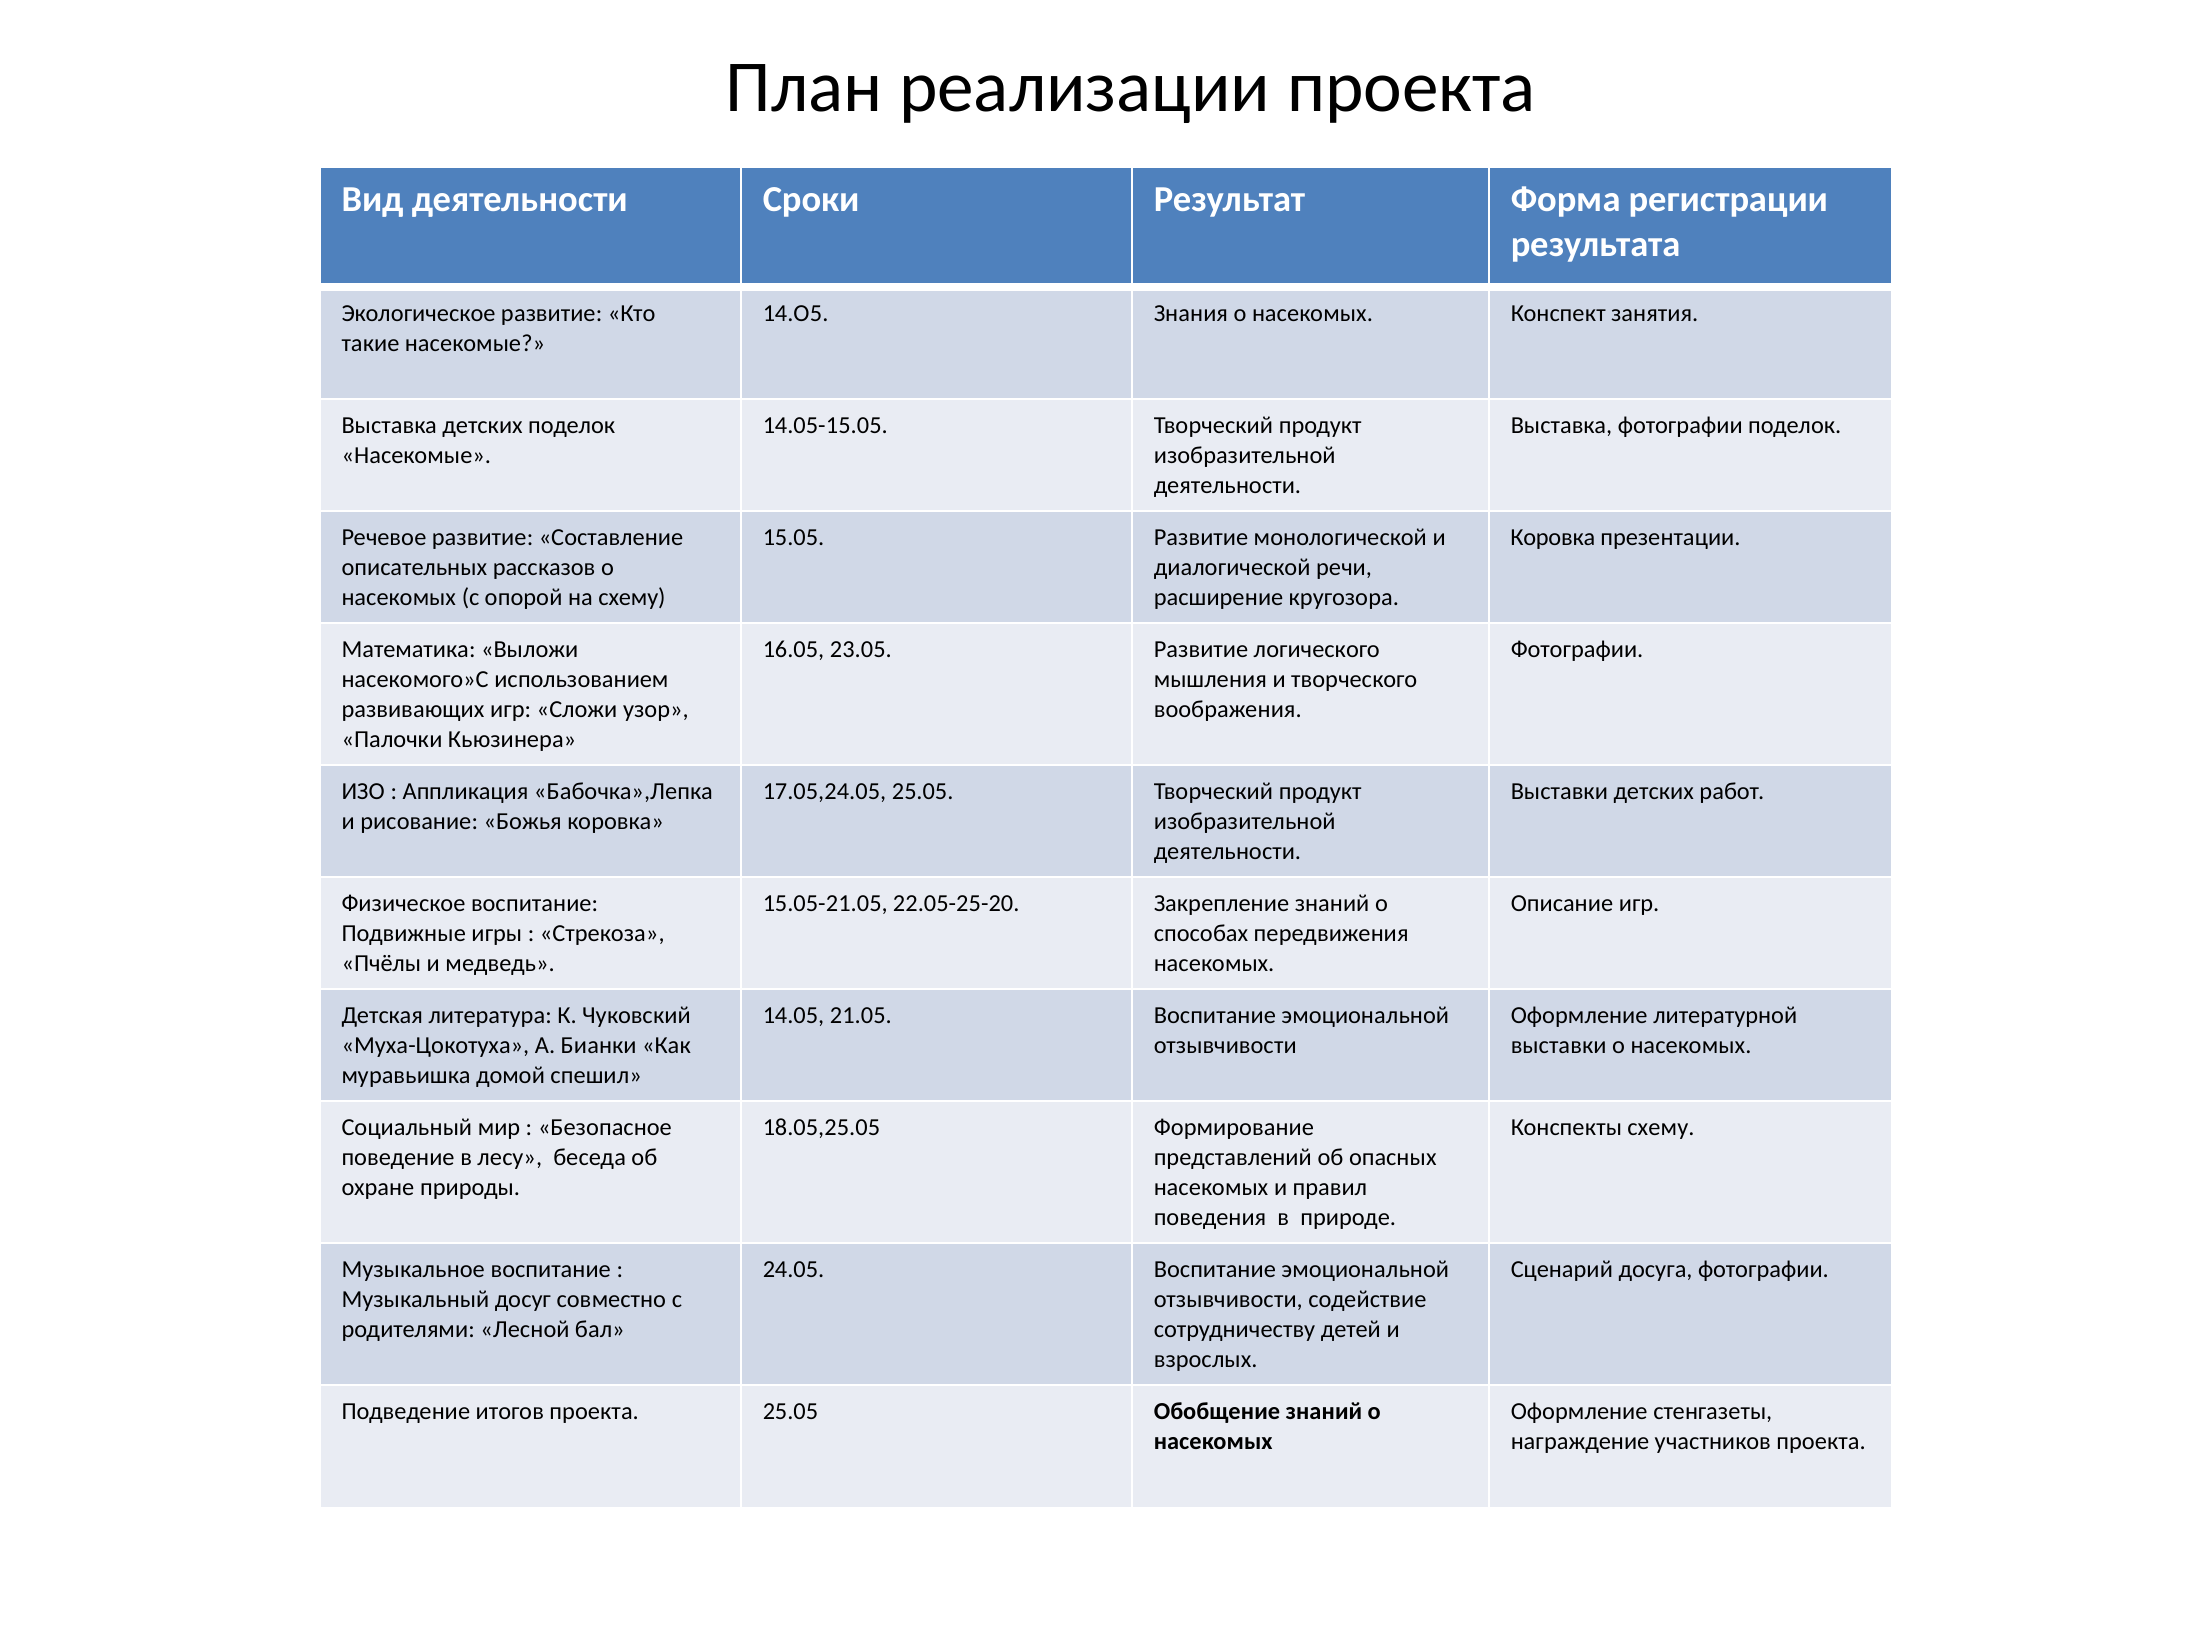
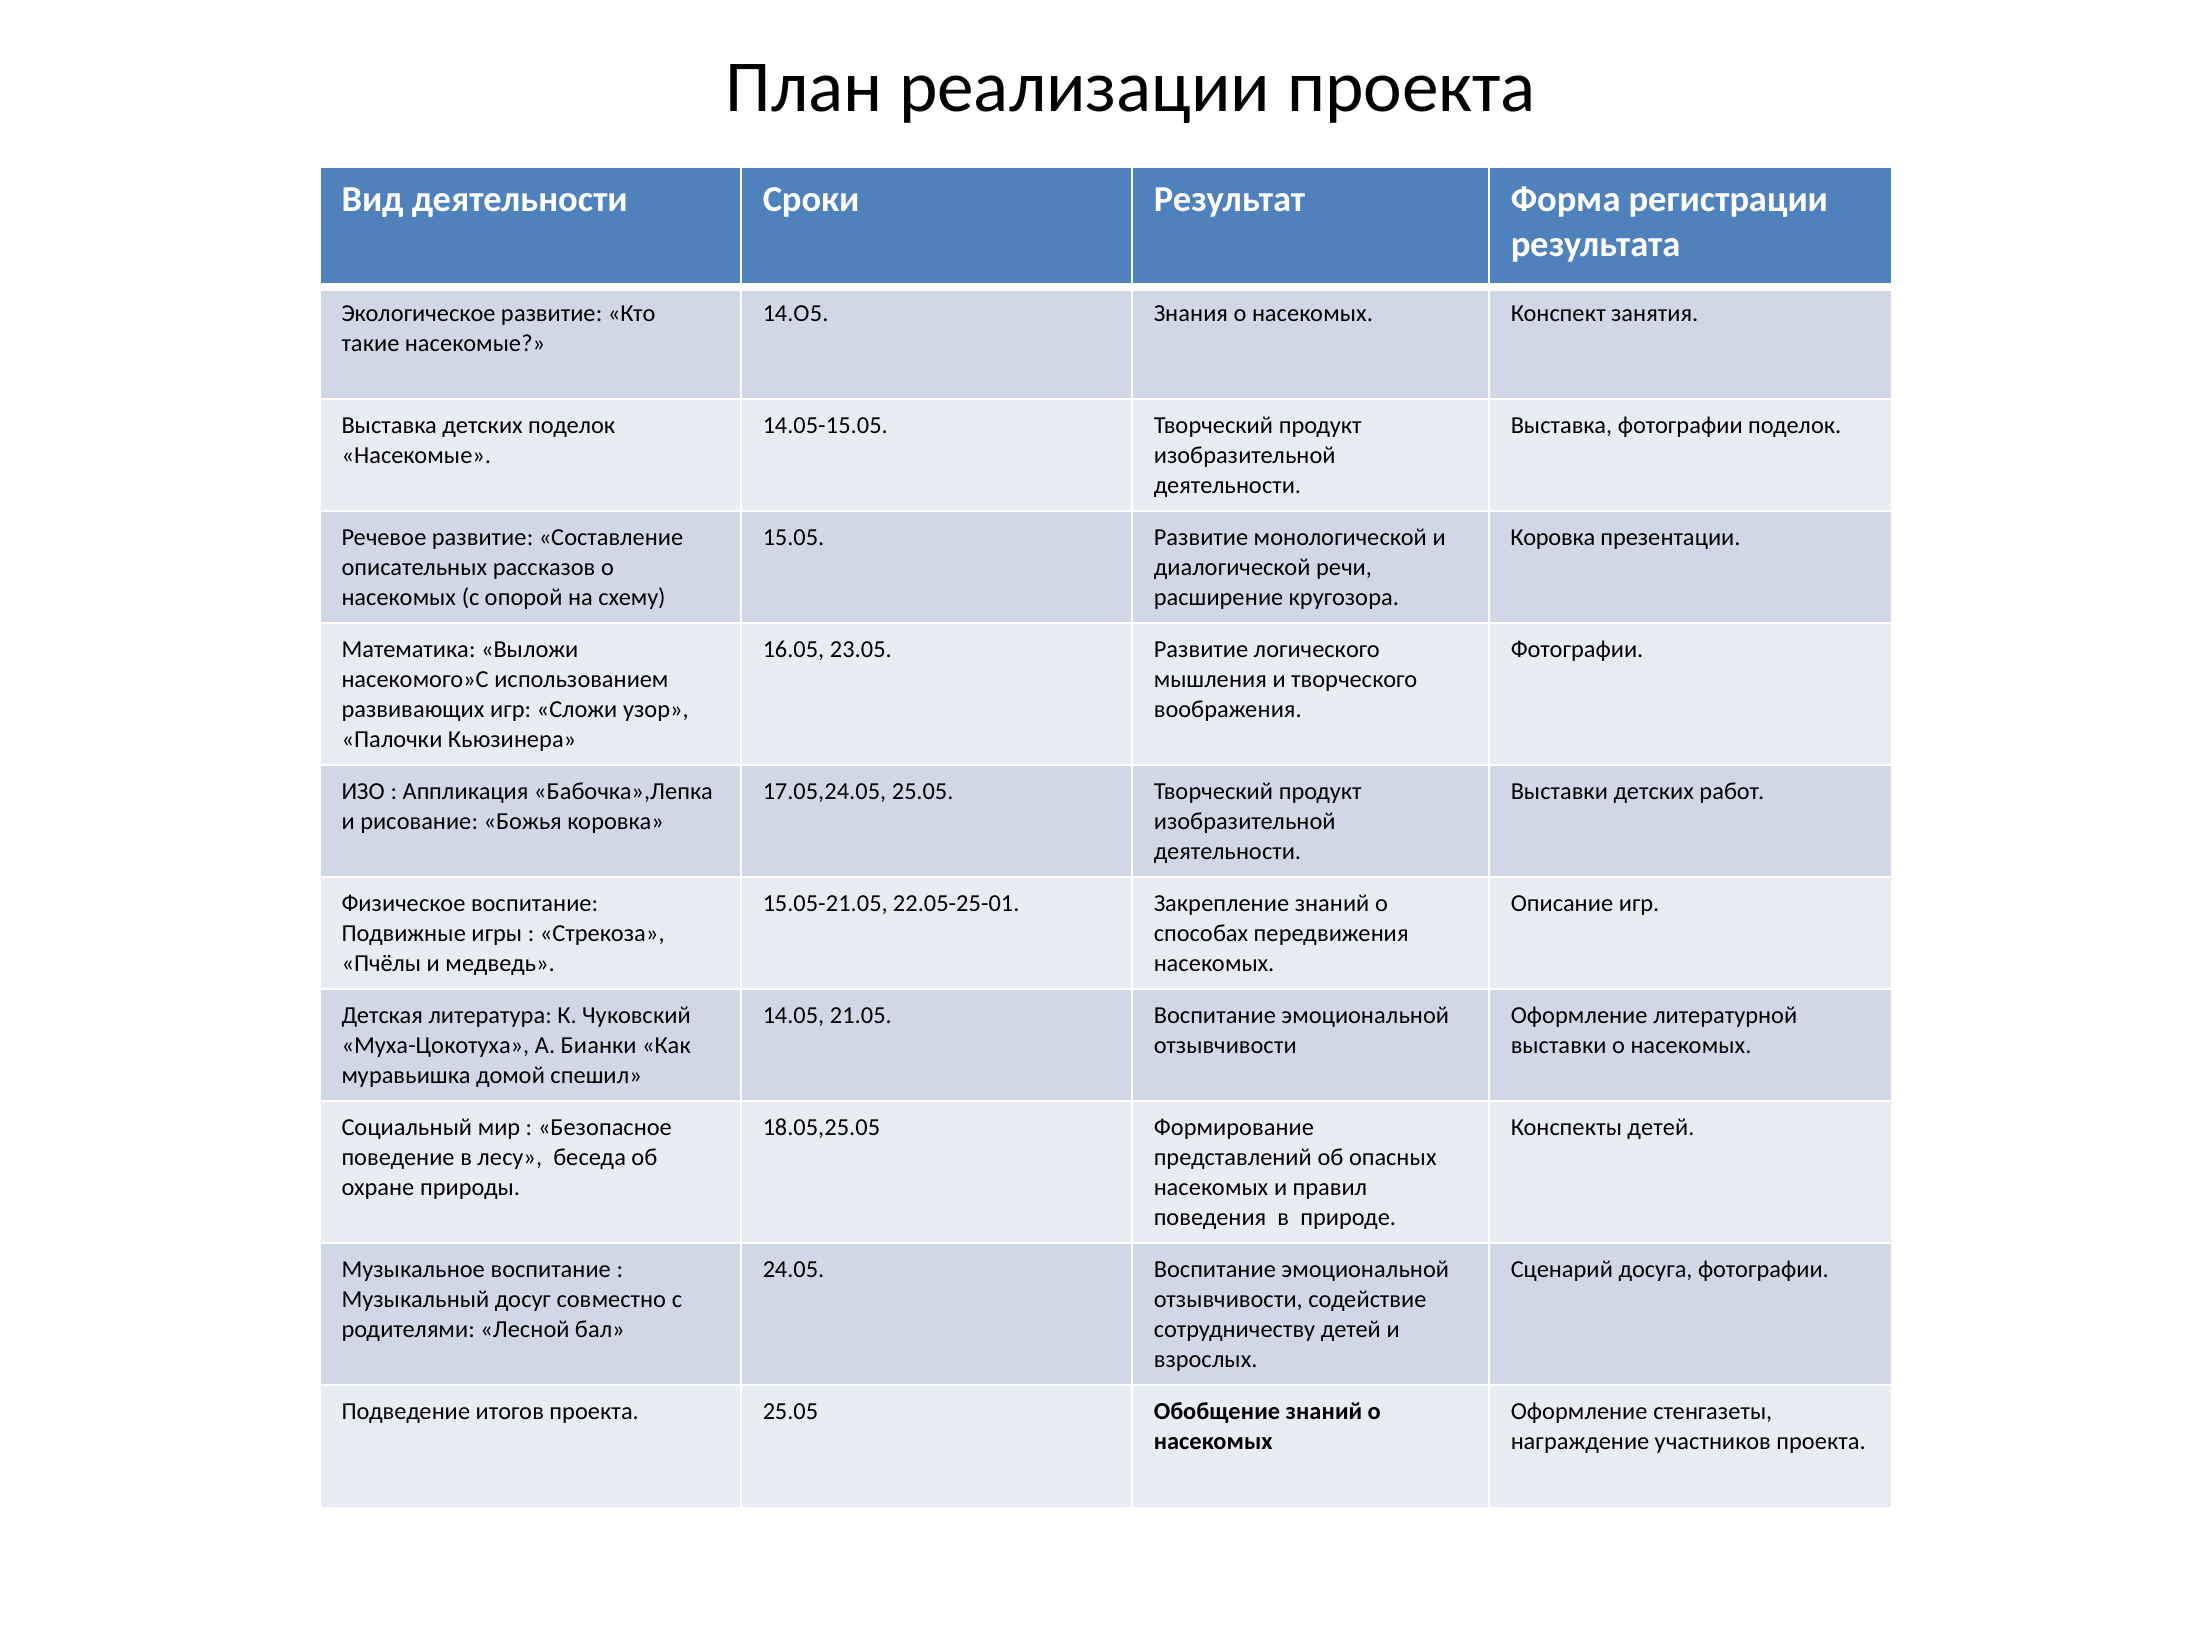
22.05-25-20: 22.05-25-20 -> 22.05-25-01 (956, 904)
Конспекты схему: схему -> детей (1661, 1128)
